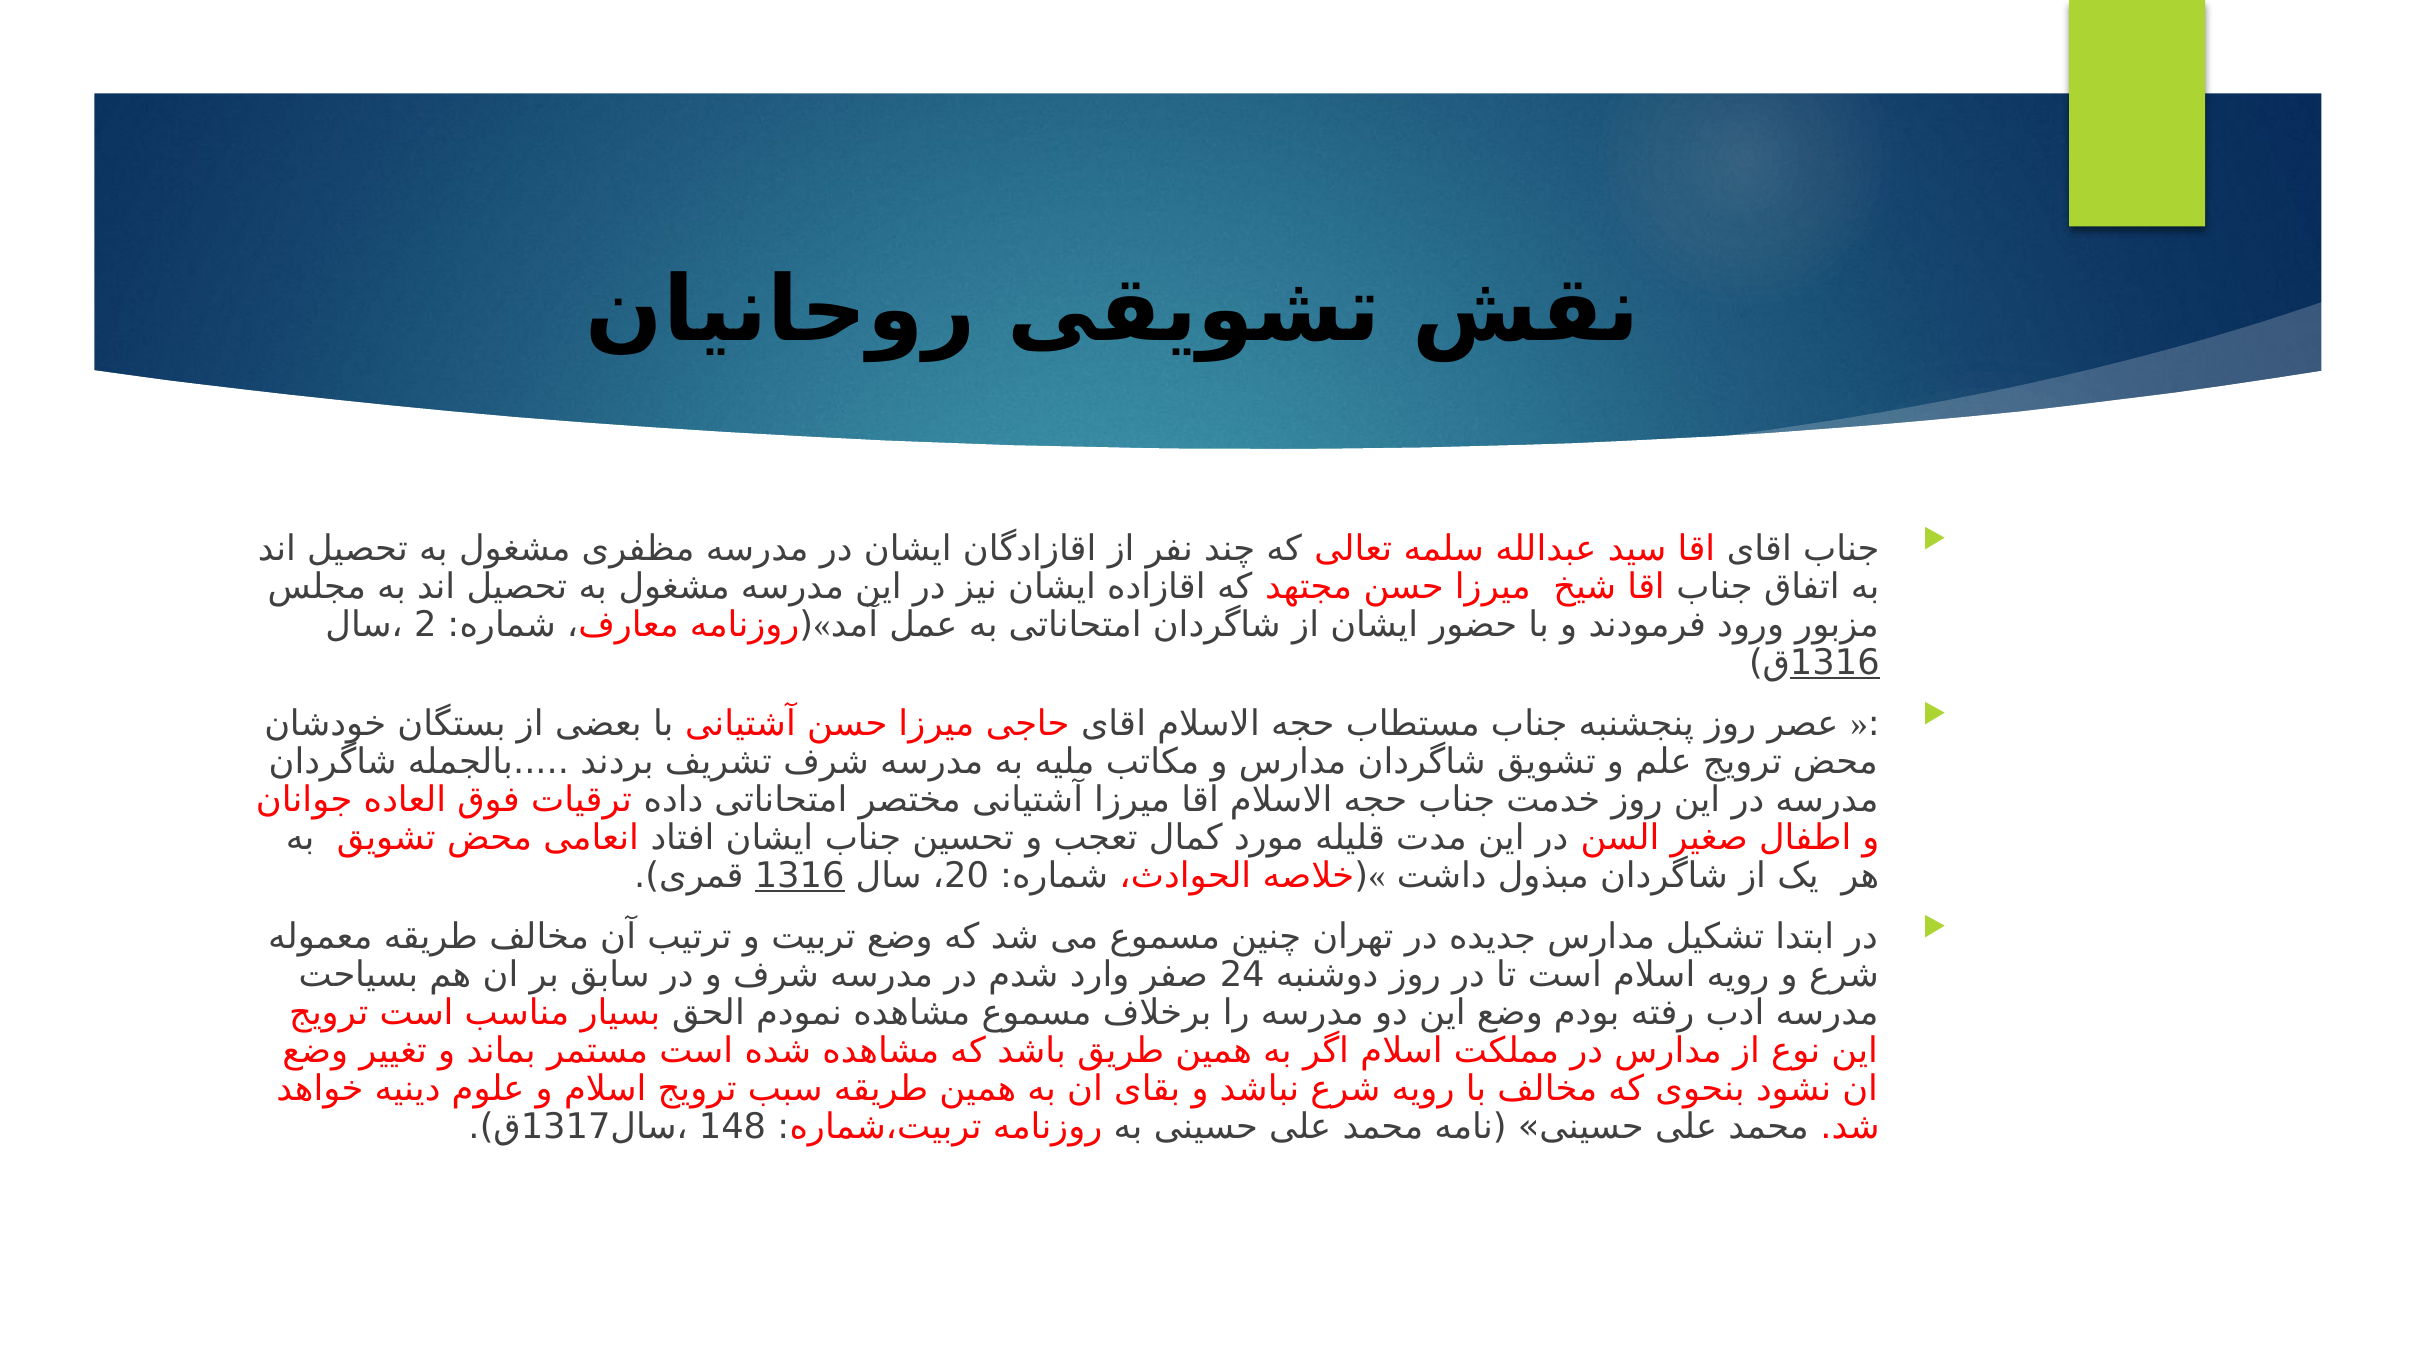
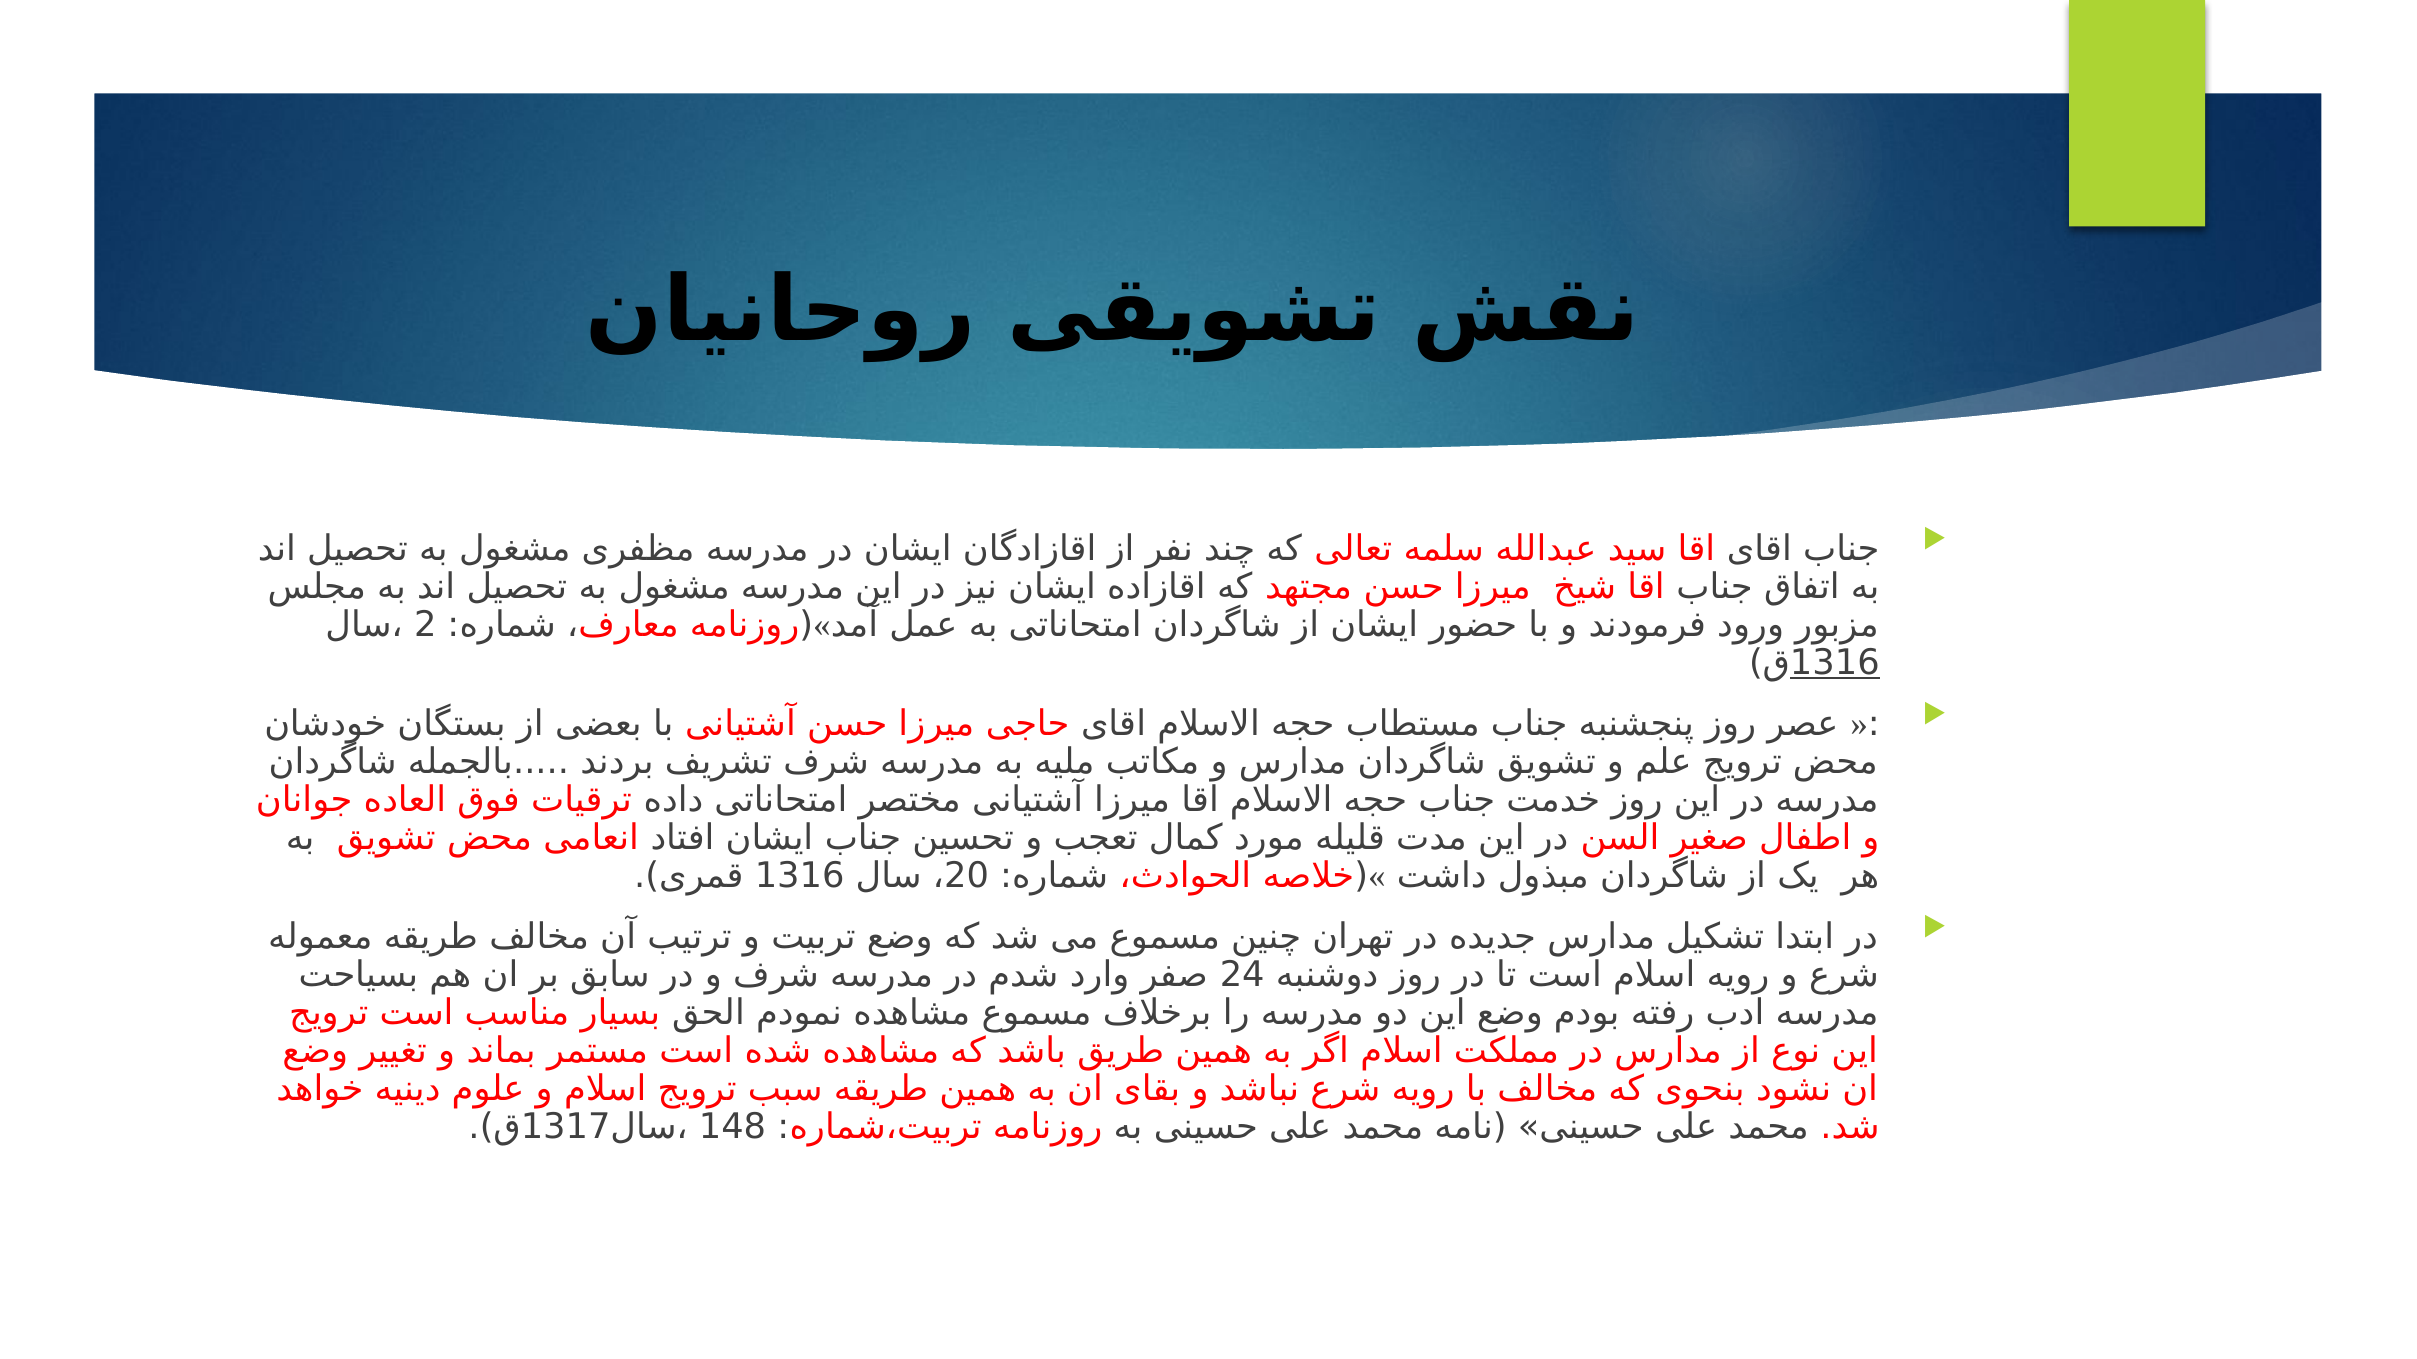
1316 underline: present -> none (800, 876)
